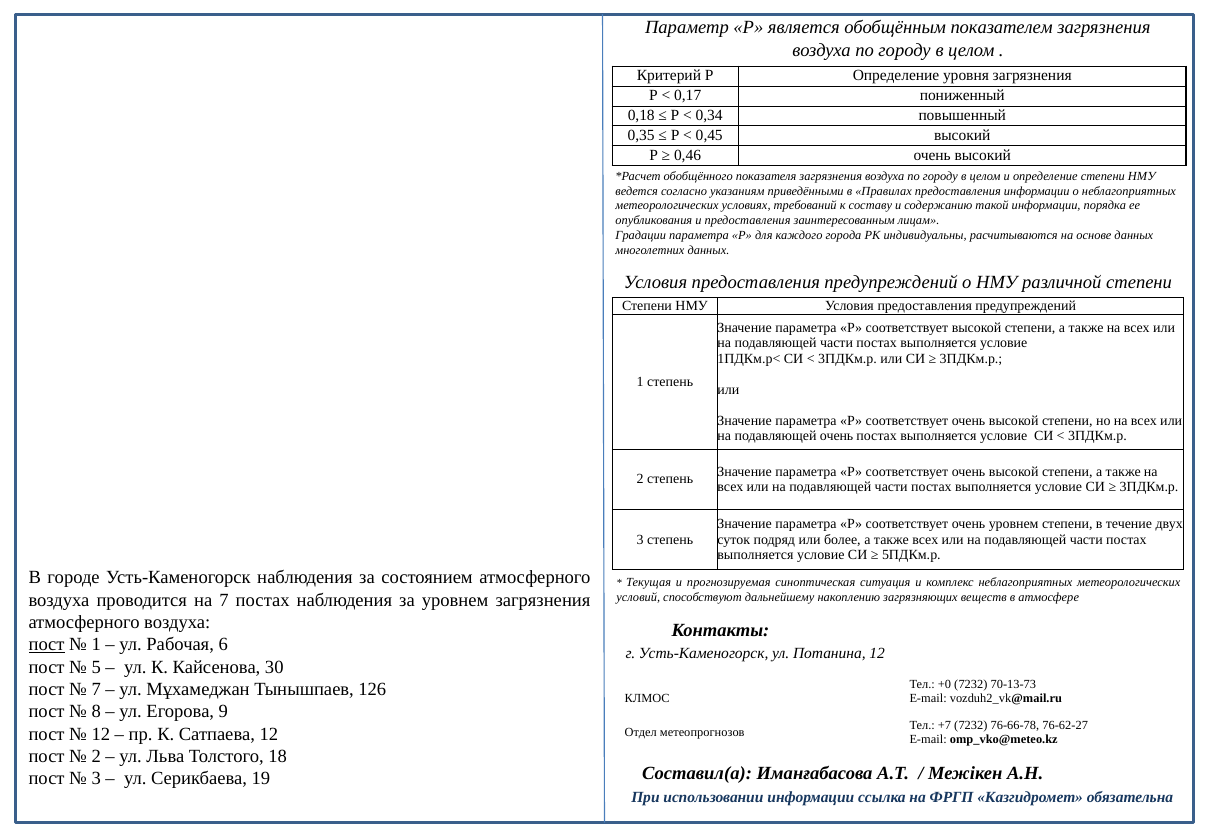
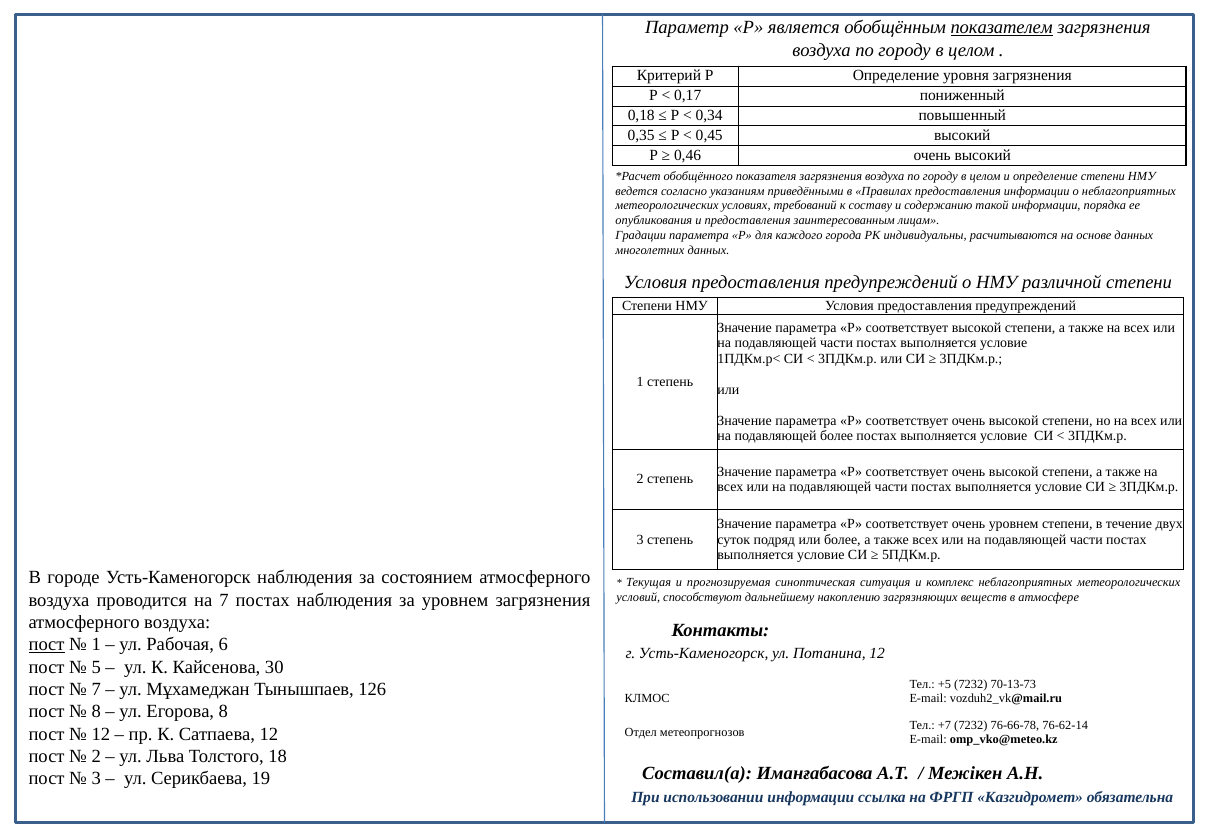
показателем underline: none -> present (1002, 28)
подавляющей очень: очень -> более (837, 436)
+0: +0 -> +5 (945, 684)
Егорова 9: 9 -> 8 (223, 712)
76-62-27: 76-62-27 -> 76-62-14 (1065, 725)
